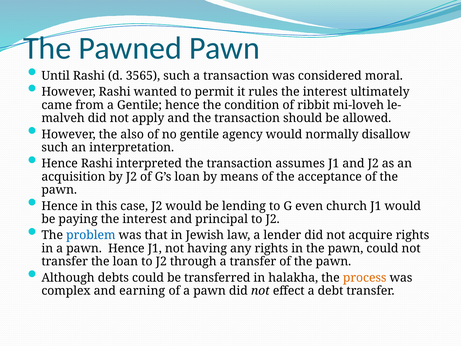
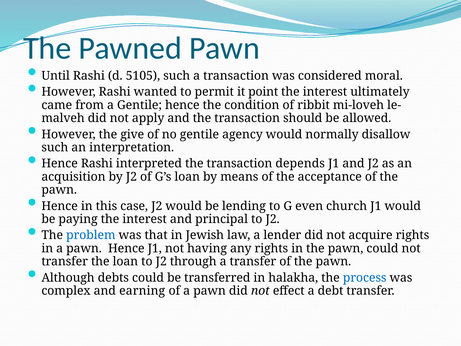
3565: 3565 -> 5105 (143, 76)
rules: rules -> point (263, 92)
also: also -> give (132, 134)
assumes: assumes -> depends (300, 163)
process colour: orange -> blue (365, 278)
